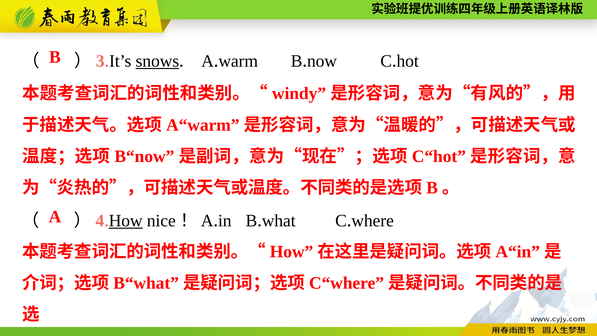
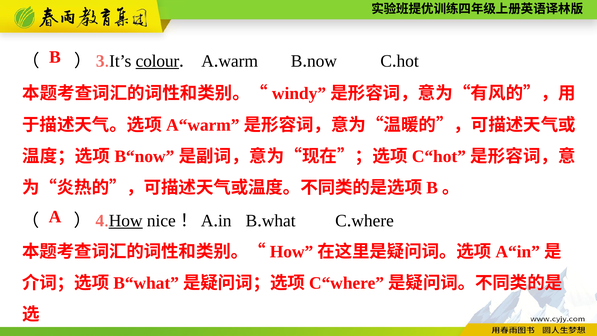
snows: snows -> colour (157, 61)
